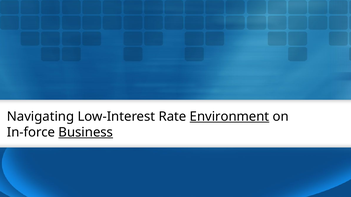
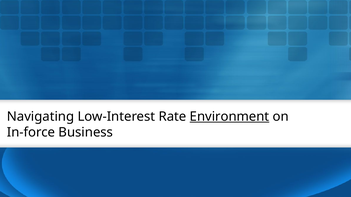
Business underline: present -> none (86, 132)
